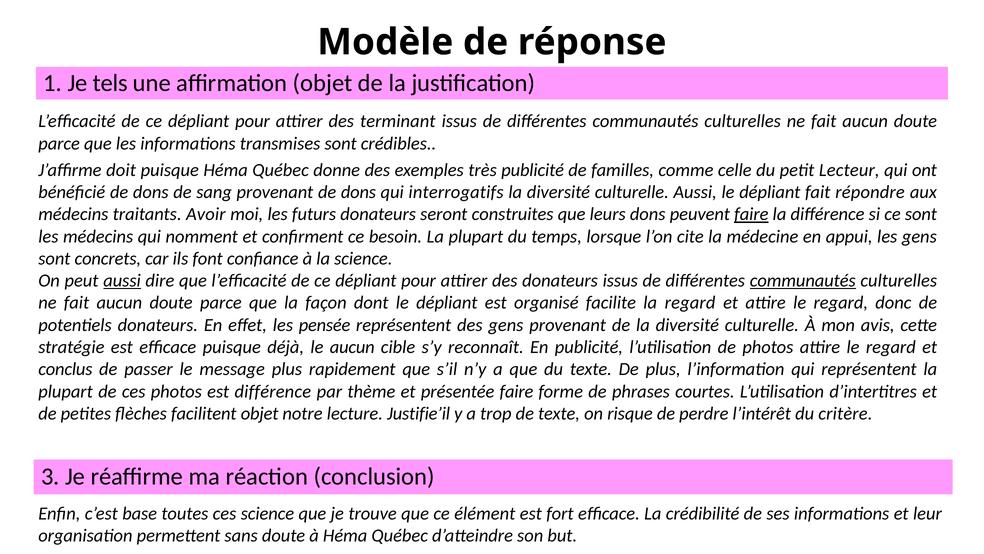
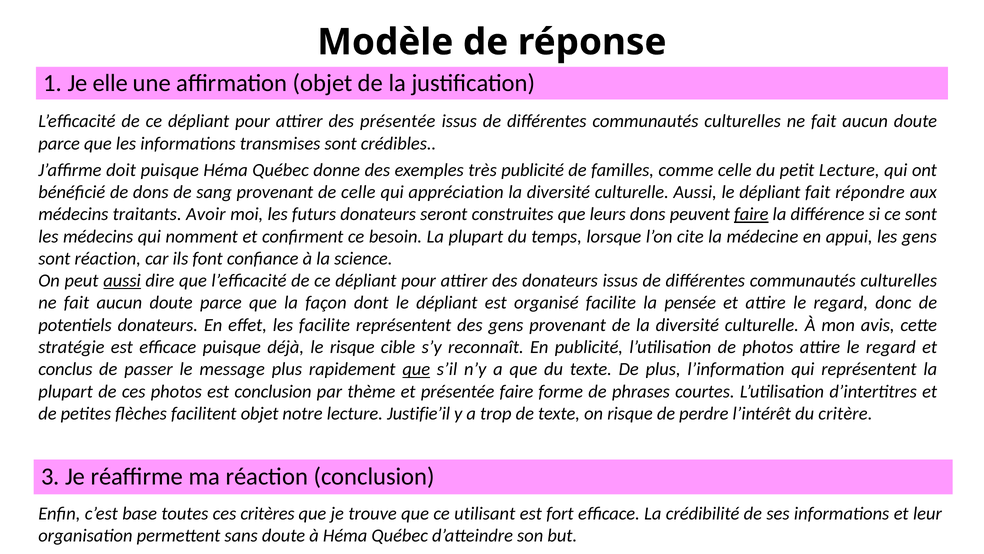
tels: tels -> elle (110, 83)
des terminant: terminant -> présentée (398, 121)
petit Lecteur: Lecteur -> Lecture (849, 170)
provenant de dons: dons -> celle (358, 192)
interrogatifs: interrogatifs -> appréciation (456, 192)
sont concrets: concrets -> réaction (108, 258)
communautés underline: present -> none (803, 280)
la regard: regard -> pensée (690, 303)
les pensée: pensée -> facilite (324, 325)
le aucun: aucun -> risque (352, 347)
que underline: none -> present (416, 369)
est différence: différence -> conclusion (273, 391)
ces science: science -> critères (267, 513)
élément: élément -> utilisant (485, 513)
